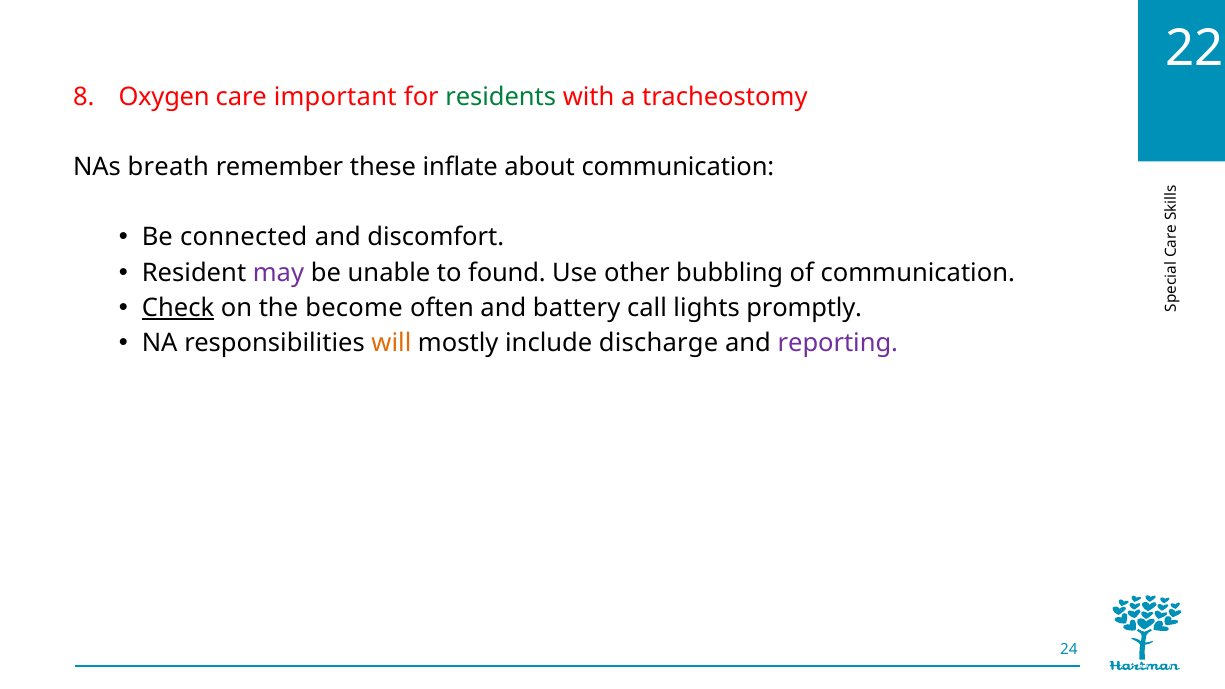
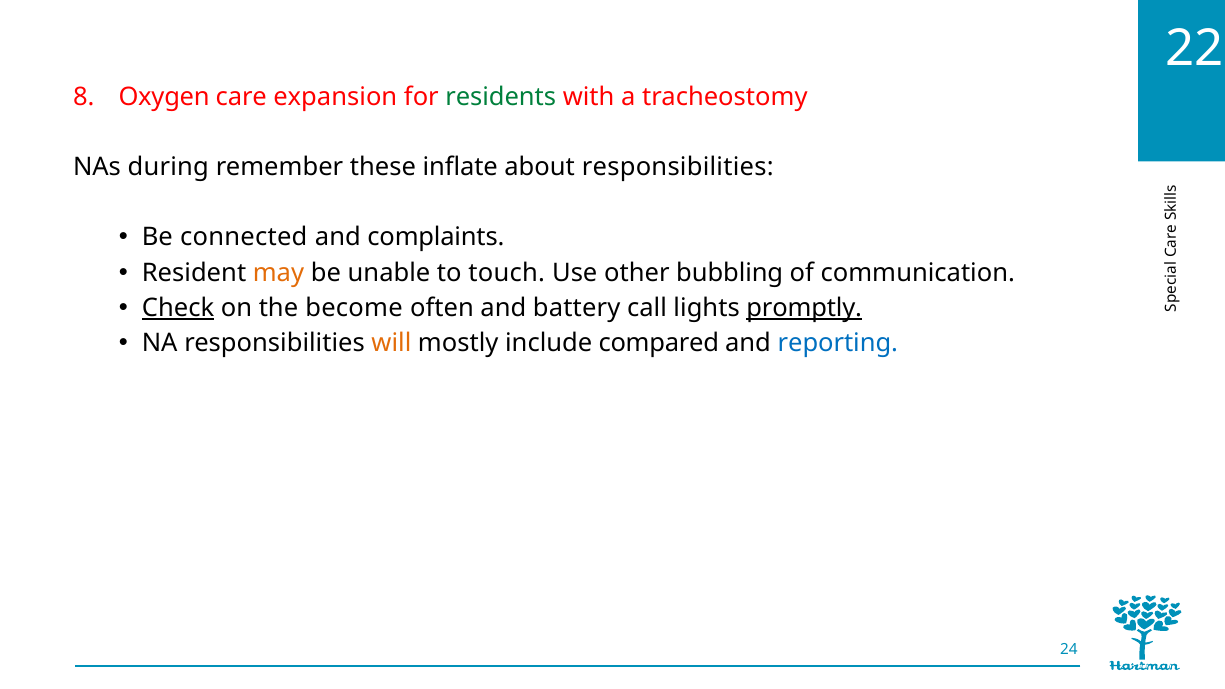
important: important -> expansion (335, 97)
breath: breath -> during (168, 167)
about communication: communication -> responsibilities (678, 167)
discomfort: discomfort -> complaints (436, 238)
may colour: purple -> orange (278, 273)
found: found -> touch (507, 273)
promptly underline: none -> present (804, 308)
discharge: discharge -> compared (659, 343)
reporting colour: purple -> blue (838, 343)
